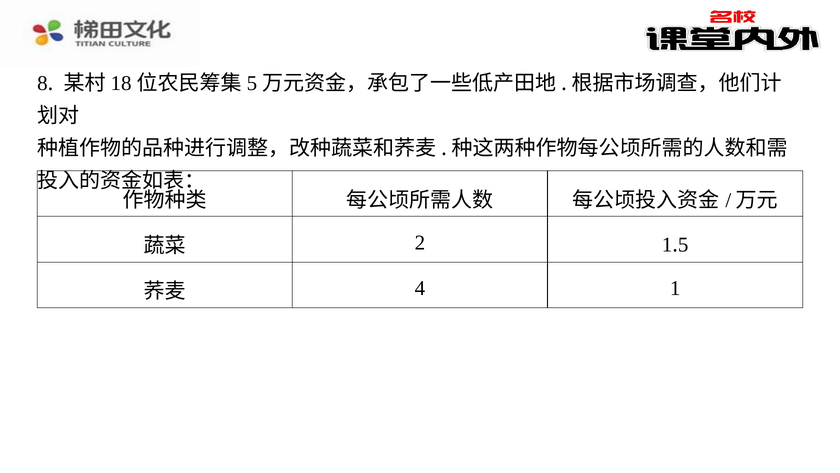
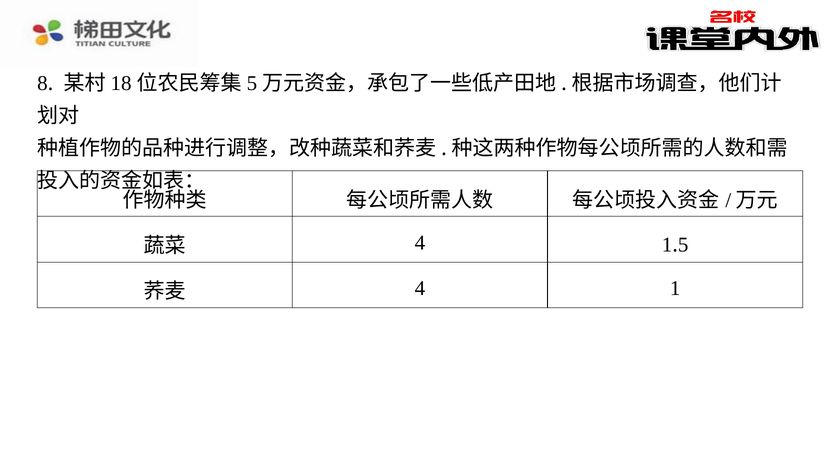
2: 2 -> 4 (420, 242)
